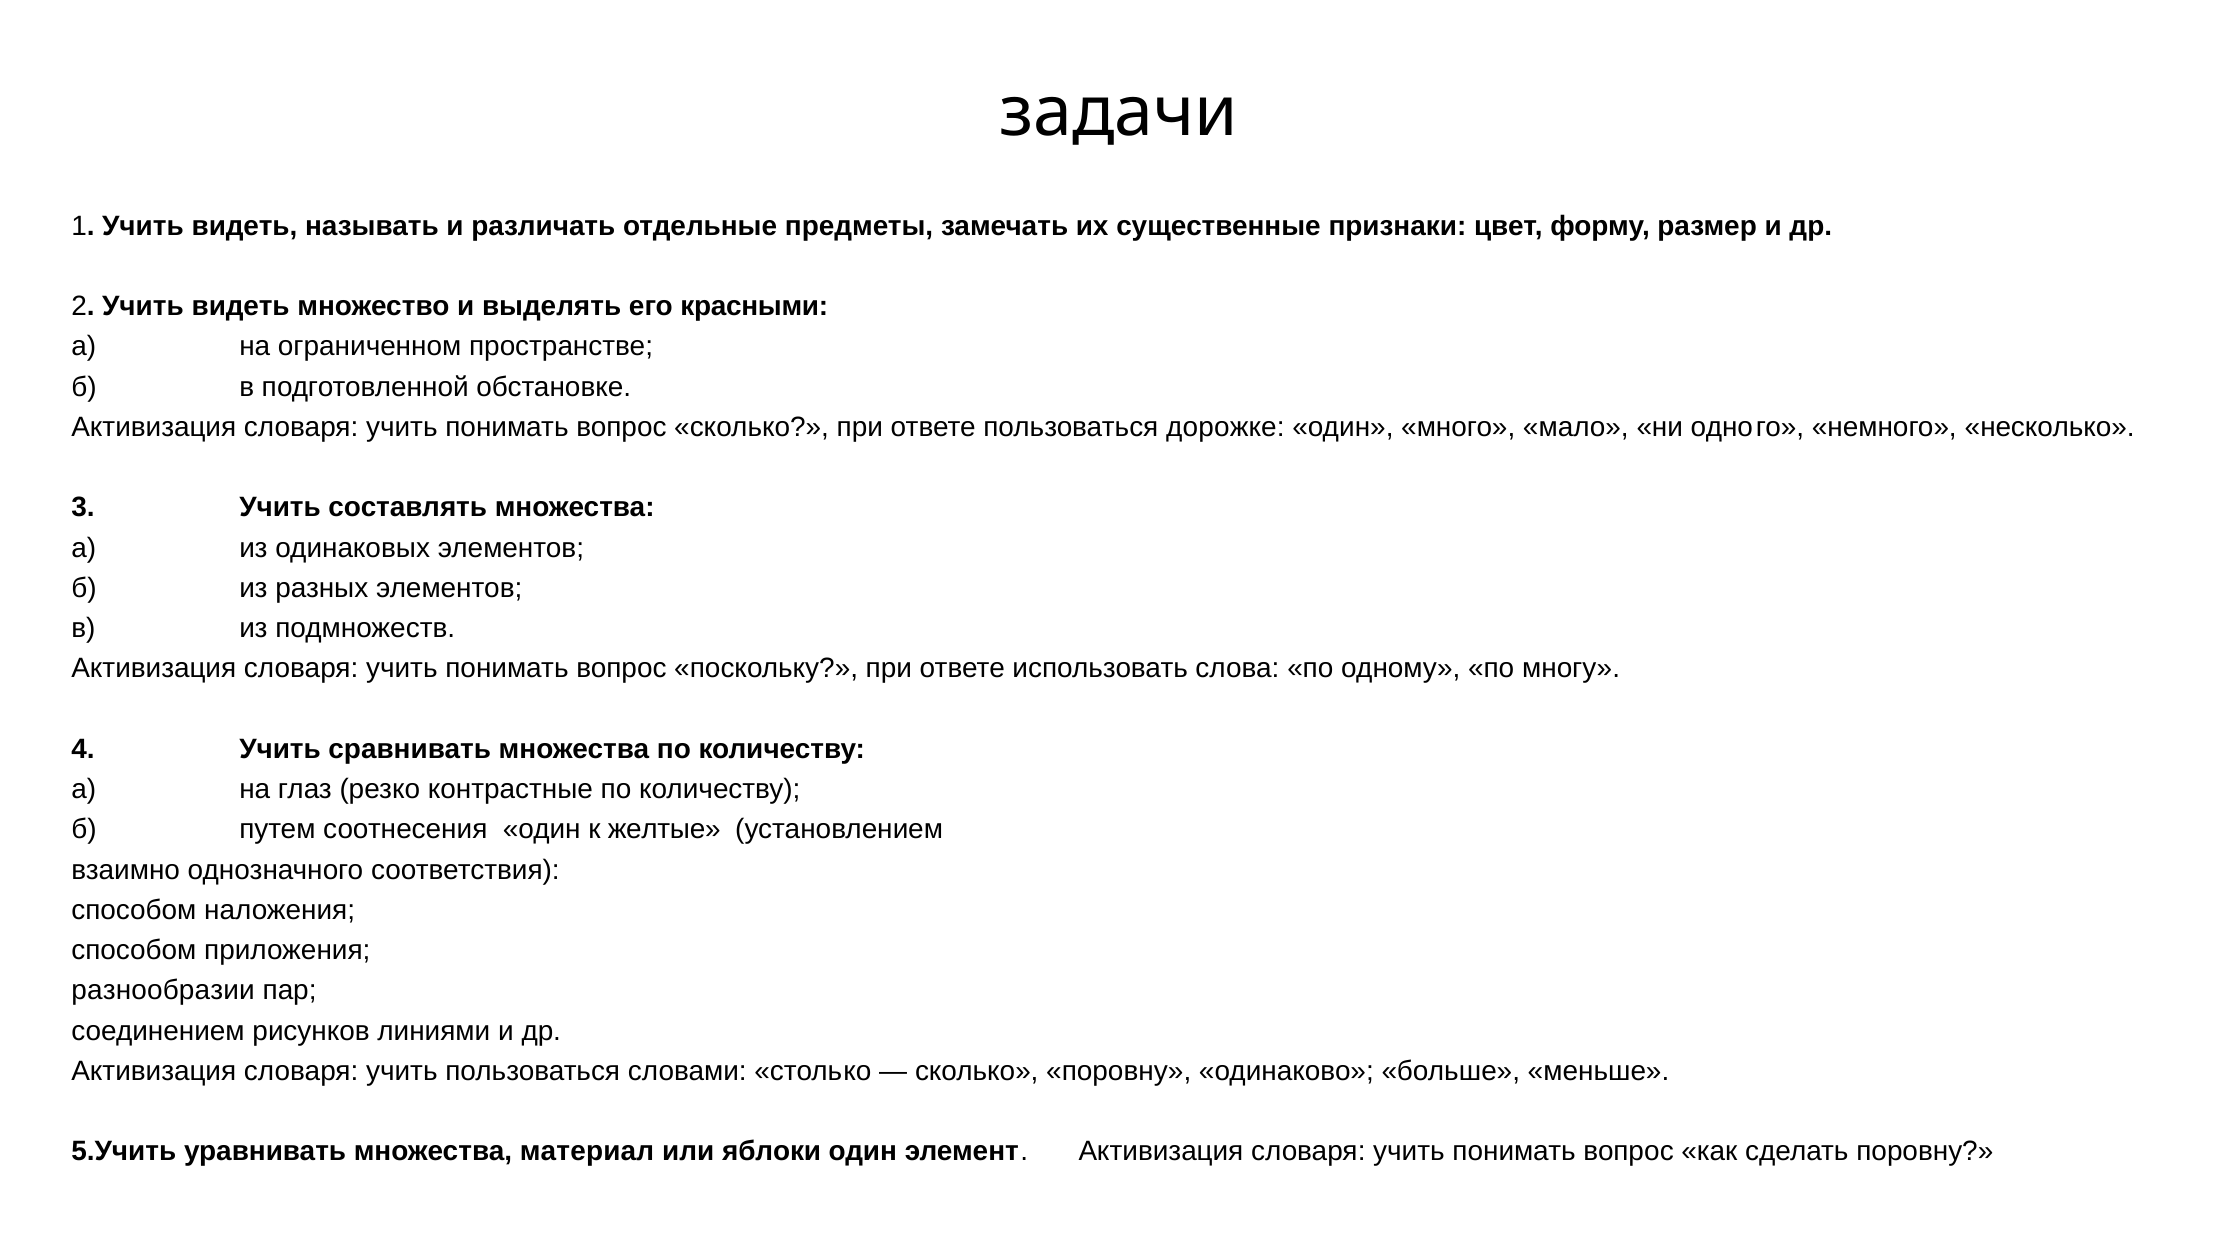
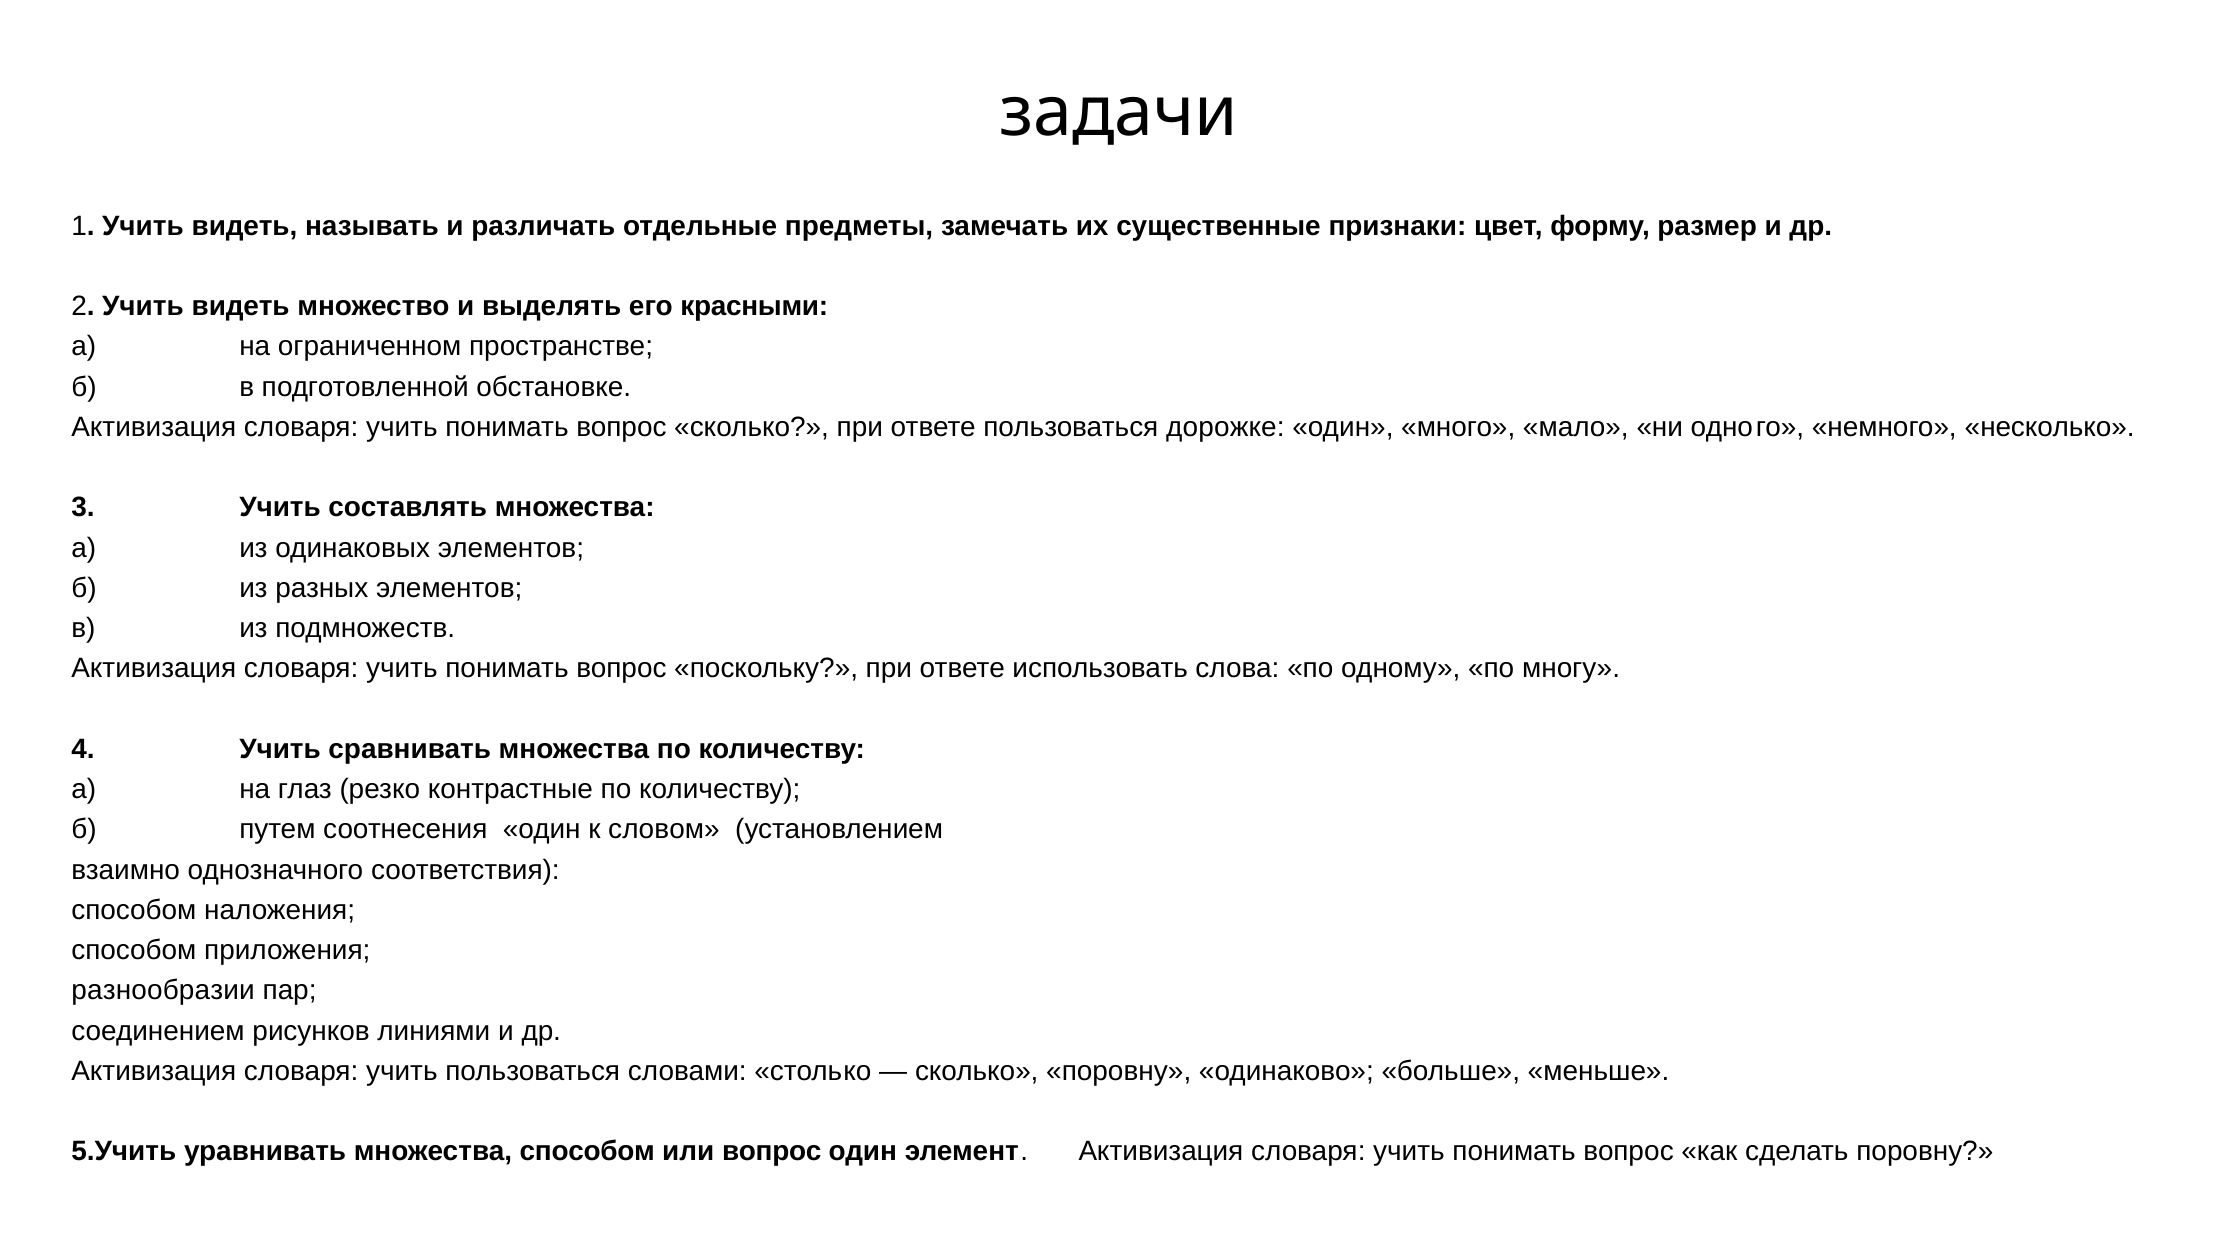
желтые: желтые -> словом (664, 829)
множества материал: материал -> способом (587, 1151)
или яблоки: яблоки -> вопрос (772, 1151)
